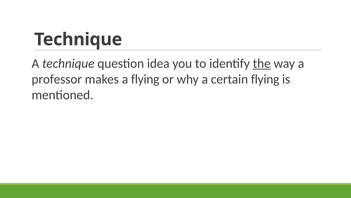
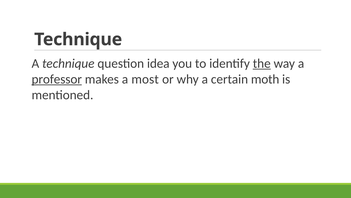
professor underline: none -> present (57, 79)
a flying: flying -> most (145, 79)
certain flying: flying -> moth (265, 79)
